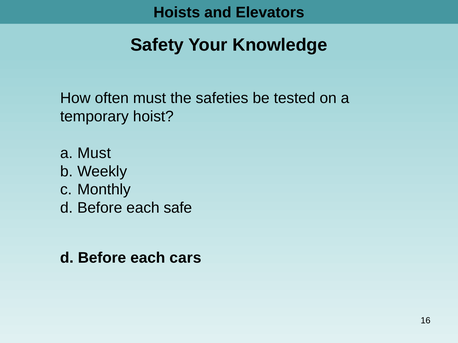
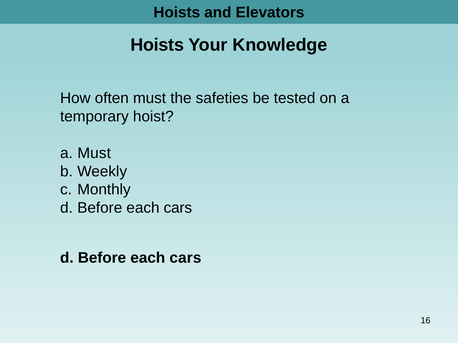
Safety: Safety -> Hoists (157, 45)
safe: safe -> cars (178, 208)
